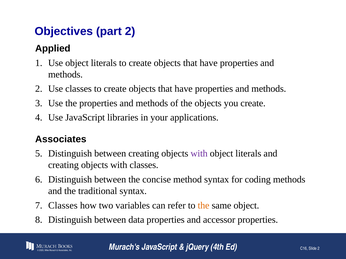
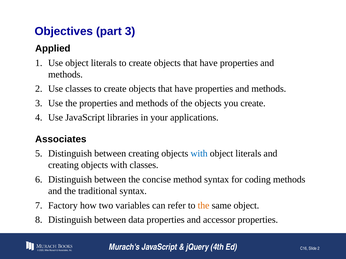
part 2: 2 -> 3 (130, 31)
with colour: purple -> blue (199, 154)
Classes: Classes -> Factory (63, 206)
